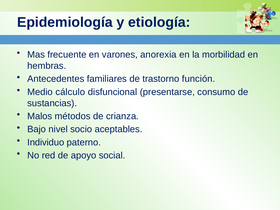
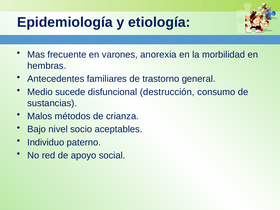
función: función -> general (199, 79)
cálculo: cálculo -> sucede (70, 92)
presentarse: presentarse -> destrucción (167, 92)
